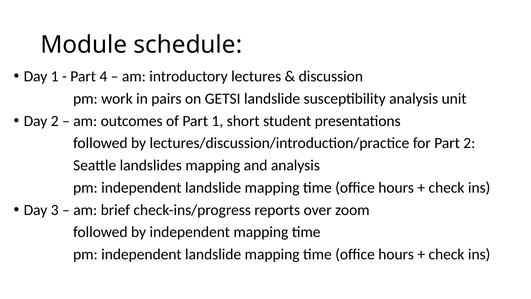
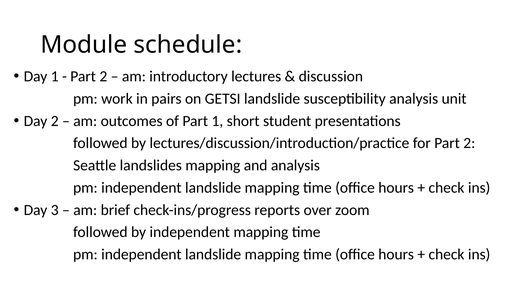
4: 4 -> 2 (103, 76)
